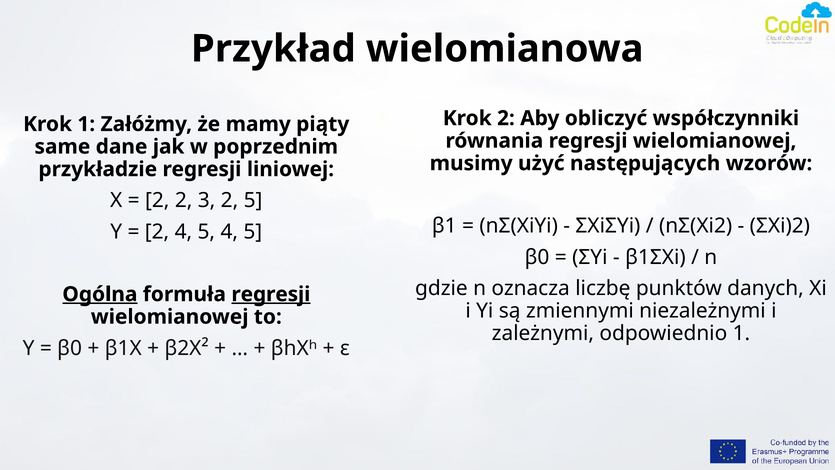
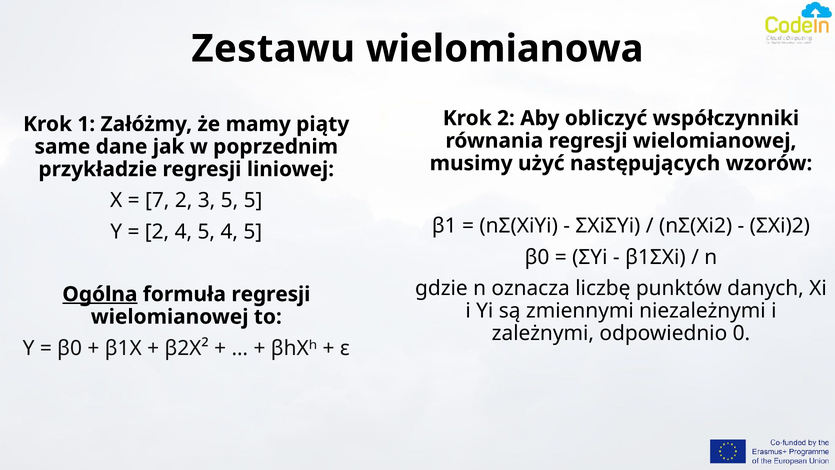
Przykład: Przykład -> Zestawu (273, 49)
2: 2 -> 7 (157, 200)
3 2: 2 -> 5 (229, 200)
regresji underline: present -> none (271, 294)
odpowiednio 1: 1 -> 0 (741, 333)
